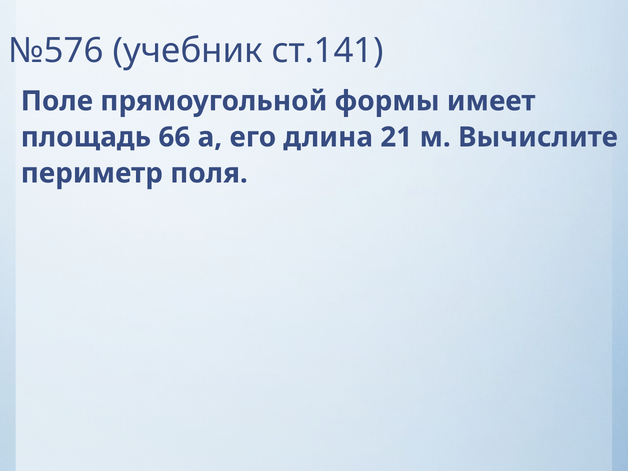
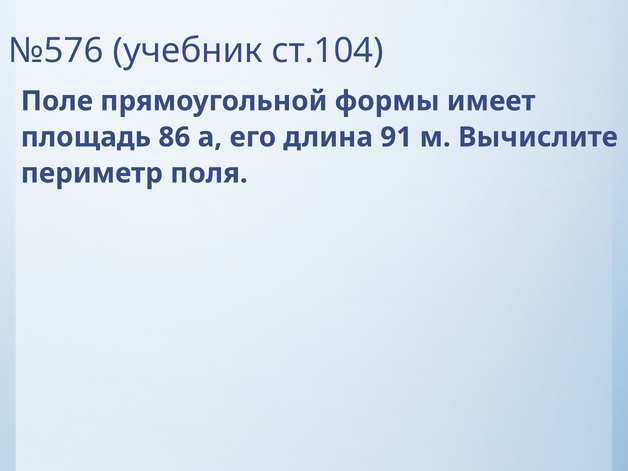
ст.141: ст.141 -> ст.104 (328, 51)
66: 66 -> 86 (174, 137)
21: 21 -> 91 (396, 137)
